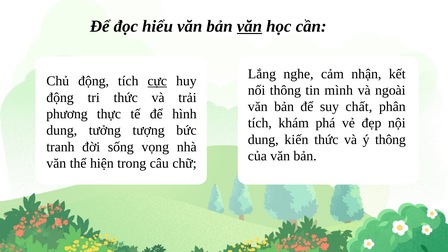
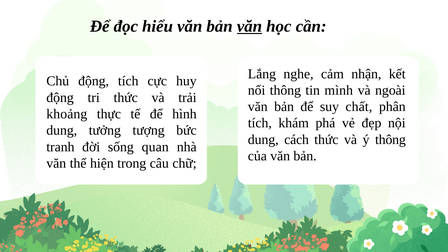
cực underline: present -> none (157, 81)
phương: phương -> khoảng (67, 114)
kiến: kiến -> cách (297, 140)
vọng: vọng -> quan (155, 147)
